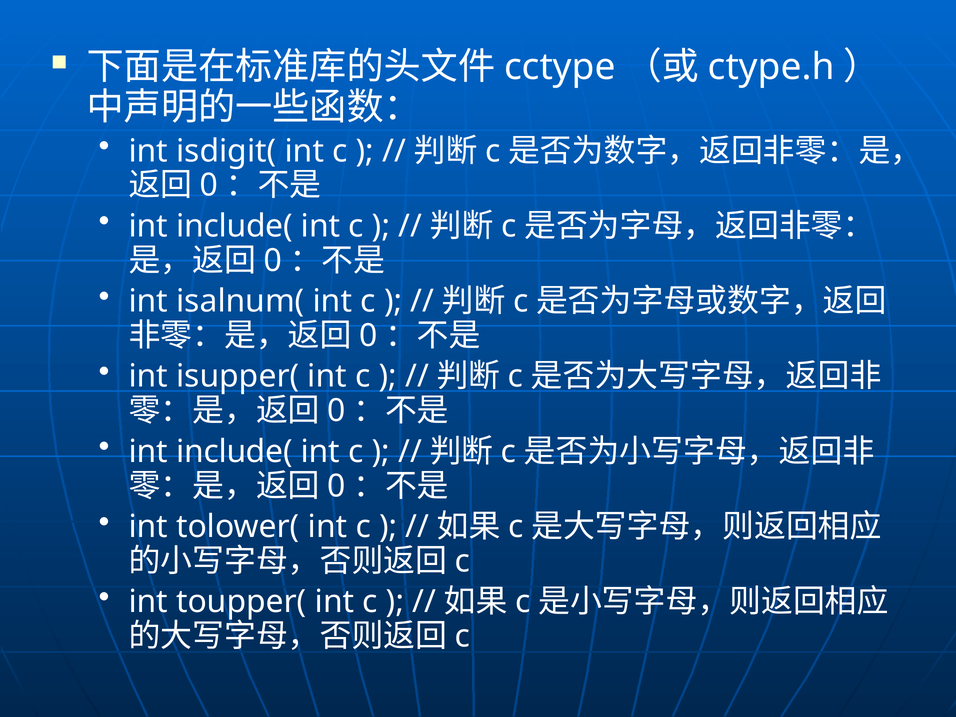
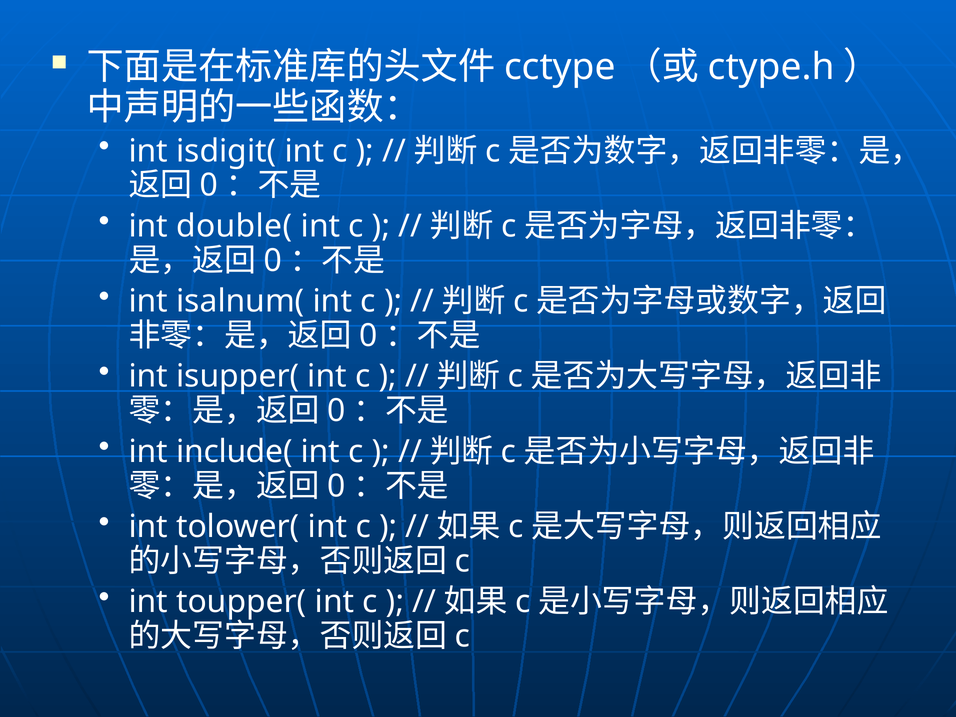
include(: include( -> double( (234, 226)
